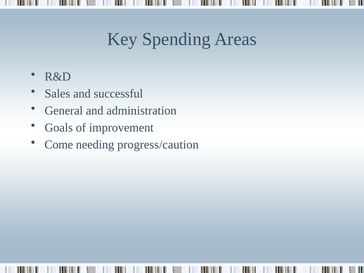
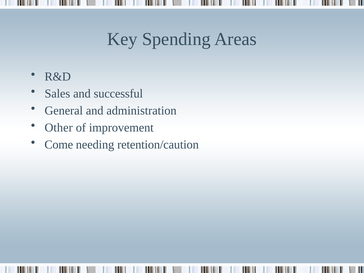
Goals: Goals -> Other (59, 128)
progress/caution: progress/caution -> retention/caution (158, 145)
